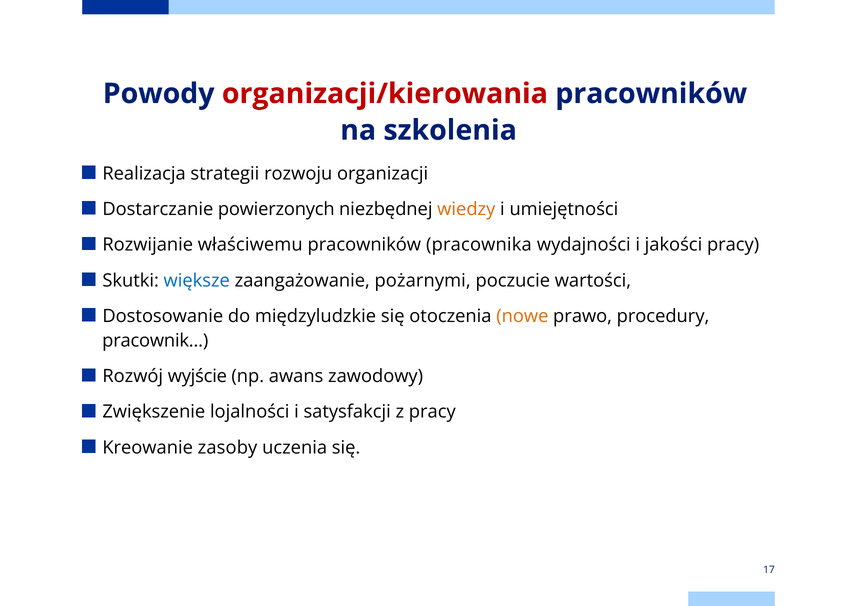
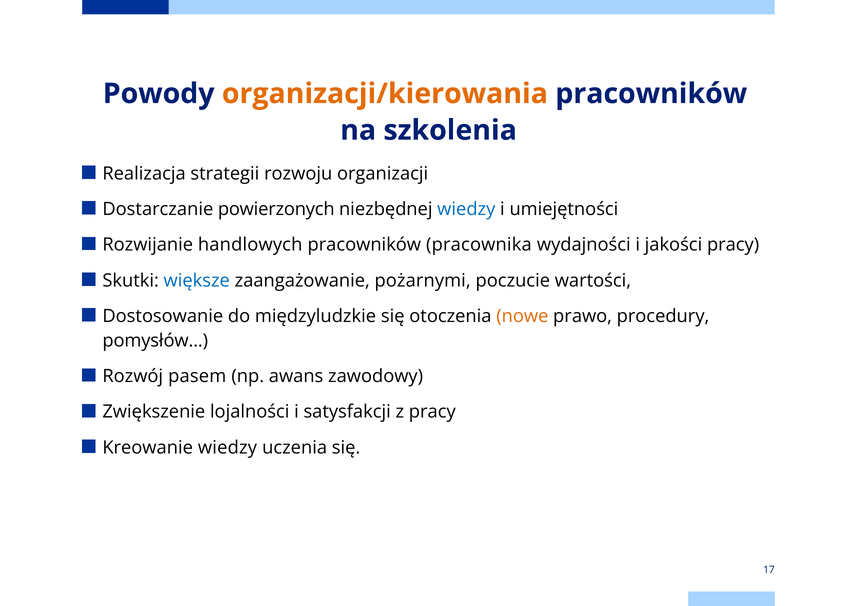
organizacji/kierowania colour: red -> orange (385, 94)
wiedzy colour: orange -> blue (466, 209)
właściwemu: właściwemu -> handlowych (250, 245)
pracownik…: pracownik… -> pomysłów… (155, 341)
wyjście: wyjście -> pasem (197, 376)
Kreowanie zasoby: zasoby -> wiedzy (227, 448)
